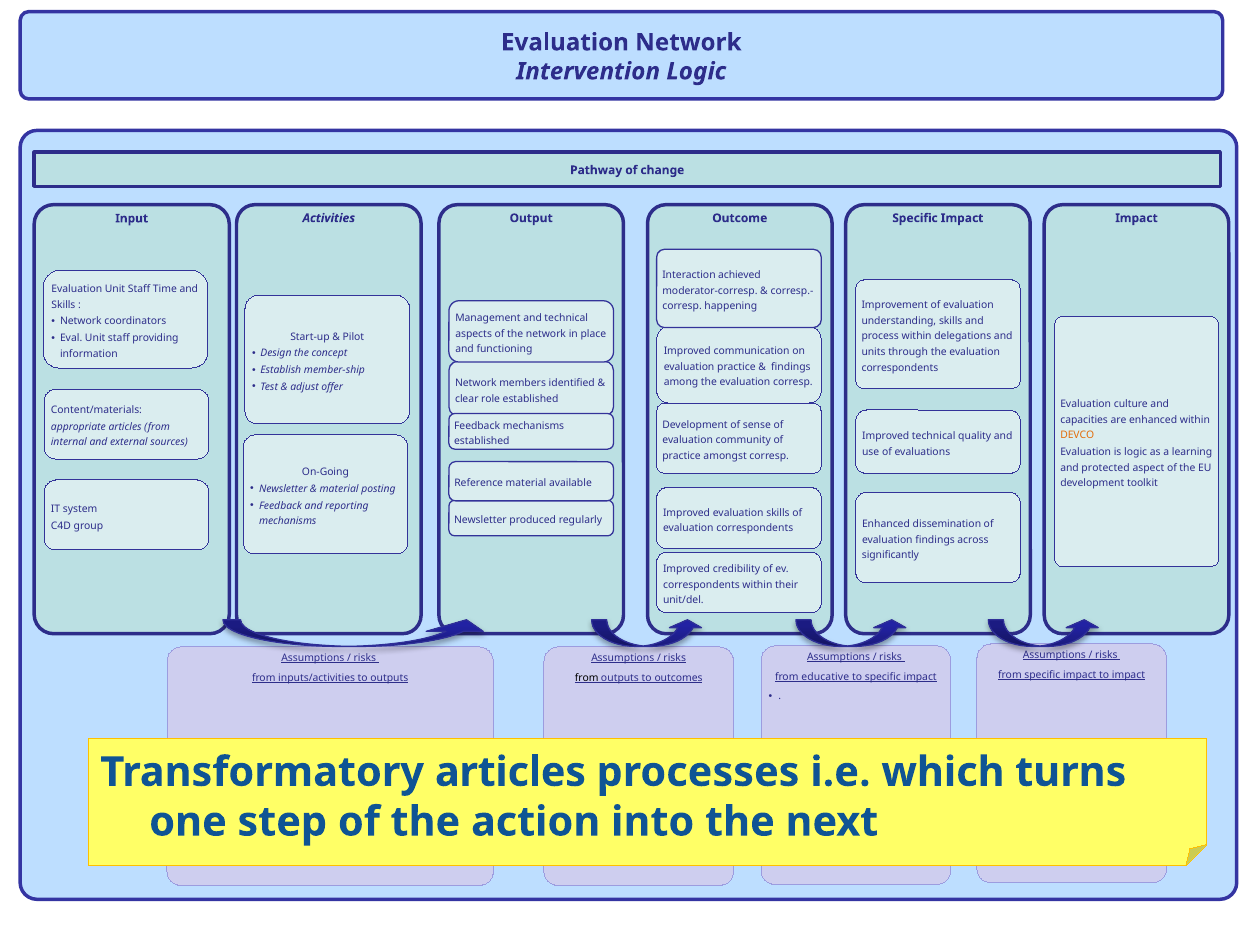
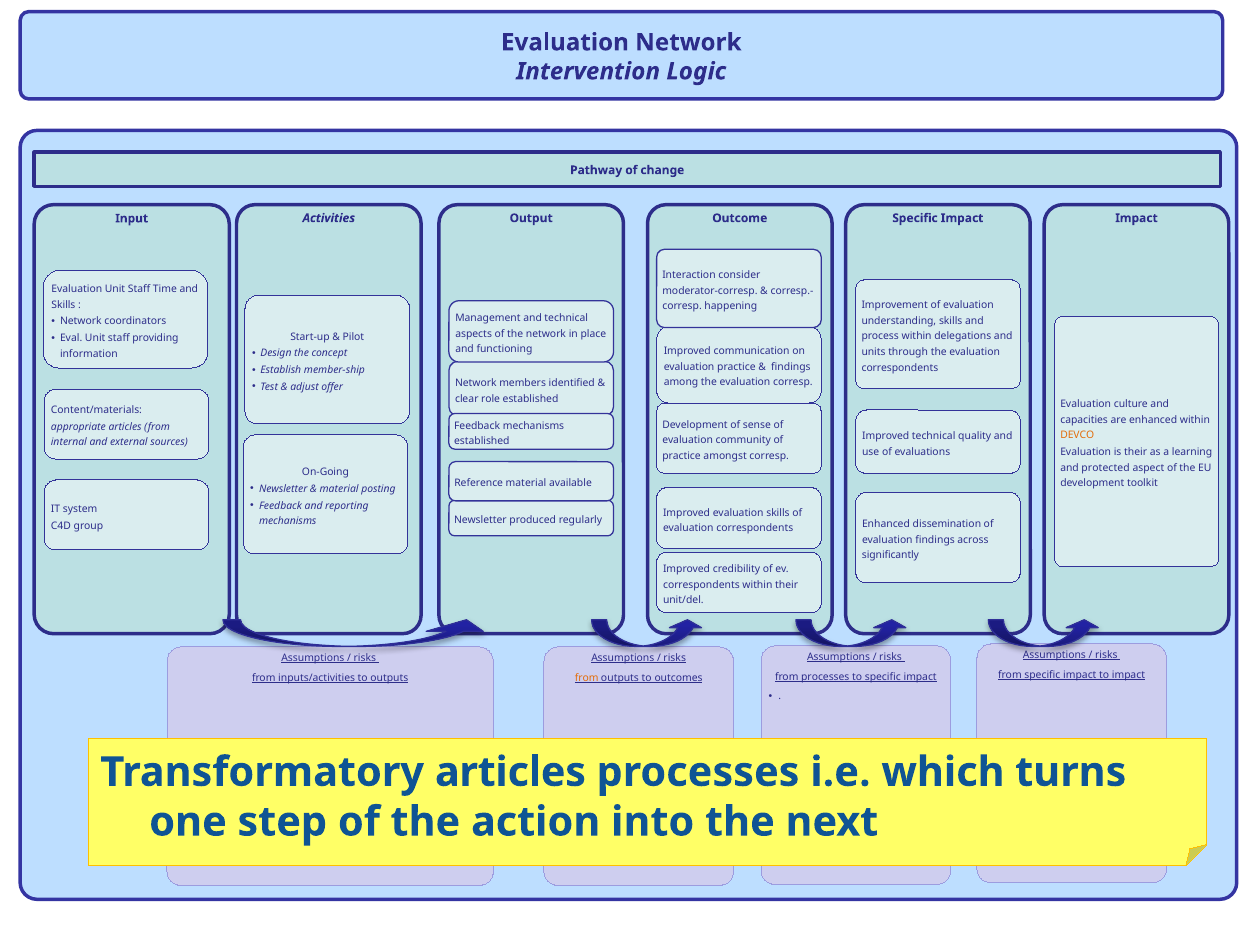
achieved: achieved -> consider (739, 275)
is logic: logic -> their (1136, 452)
from educative: educative -> processes (825, 677)
from colour: black -> orange (587, 678)
